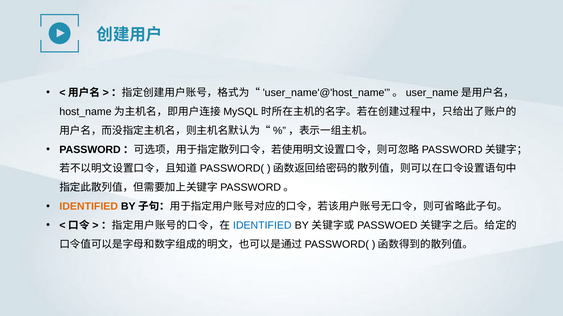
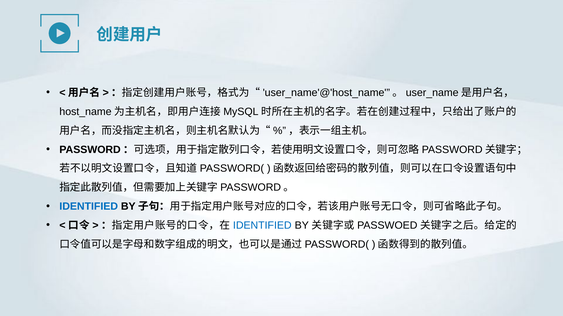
IDENTIFIED colour: orange -> blue (89, 207)
